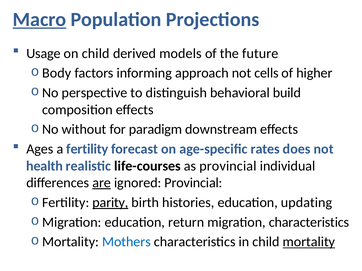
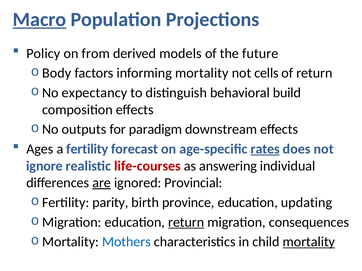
Usage: Usage -> Policy (43, 53)
on child: child -> from (96, 53)
informing approach: approach -> mortality (202, 73)
of higher: higher -> return (314, 73)
perspective: perspective -> expectancy (94, 93)
without: without -> outputs (84, 130)
rates underline: none -> present (265, 149)
health: health -> ignore (44, 166)
life-courses colour: black -> red (148, 166)
as provincial: provincial -> answering (228, 166)
parity underline: present -> none (110, 203)
histories: histories -> province (188, 203)
return underline: none -> present (186, 223)
migration characteristics: characteristics -> consequences (309, 223)
